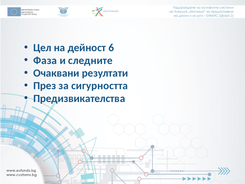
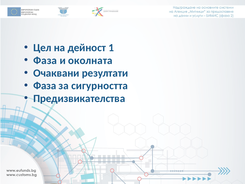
6: 6 -> 1 (111, 48)
следните: следните -> околната (90, 60)
През: През -> Фаза (45, 86)
